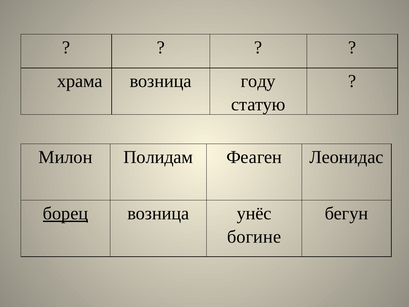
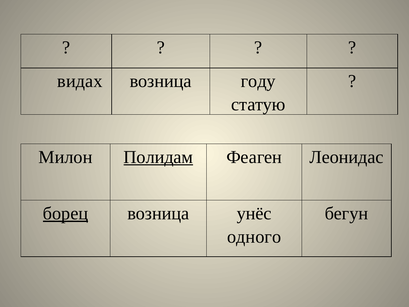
храма: храма -> видах (80, 81)
Полидам underline: none -> present (158, 157)
богине: богине -> одного (254, 237)
